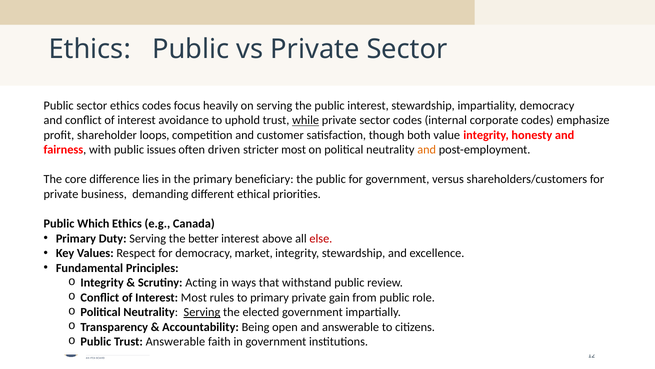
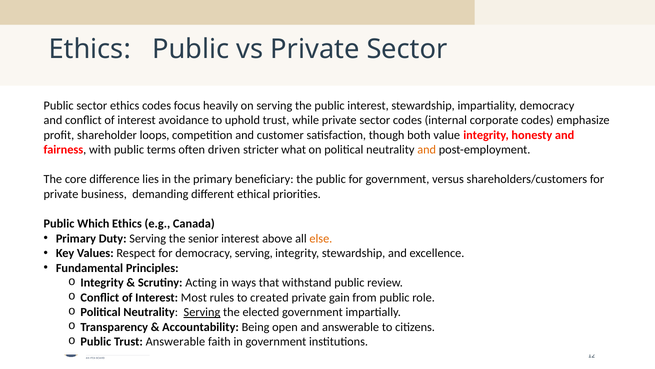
while underline: present -> none (306, 120)
issues: issues -> terms (161, 150)
stricter most: most -> what (294, 150)
better: better -> senior (203, 238)
else colour: red -> orange (321, 238)
democracy market: market -> serving (254, 253)
to primary: primary -> created (269, 297)
